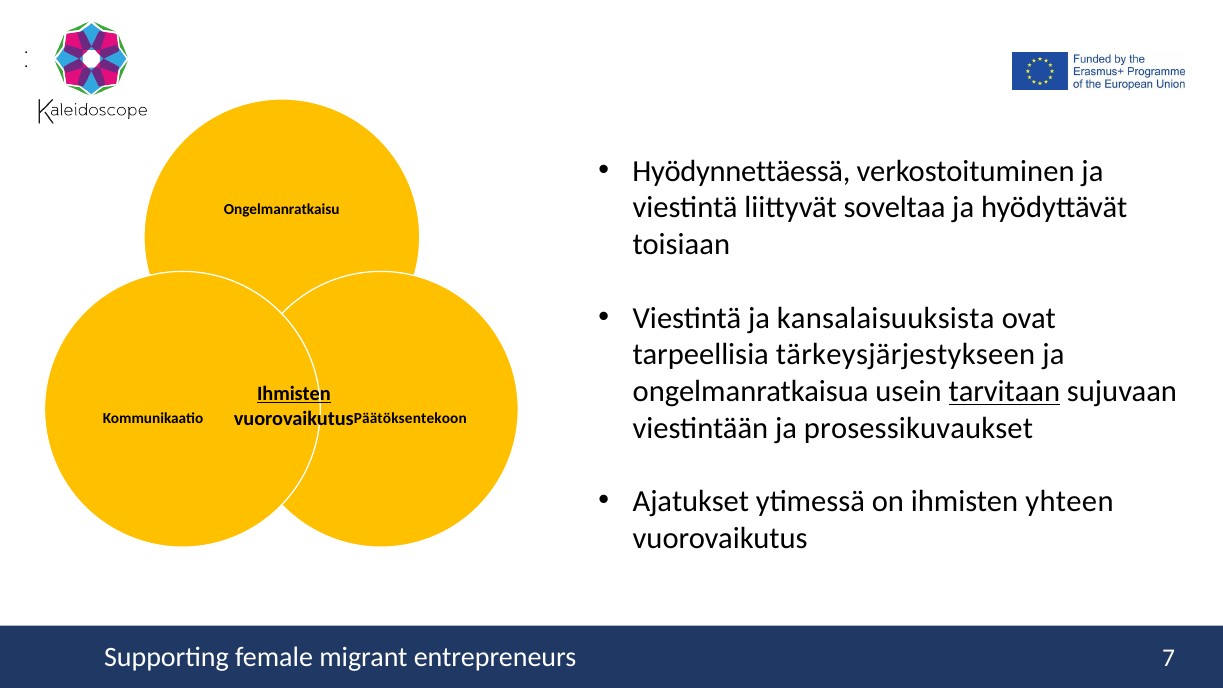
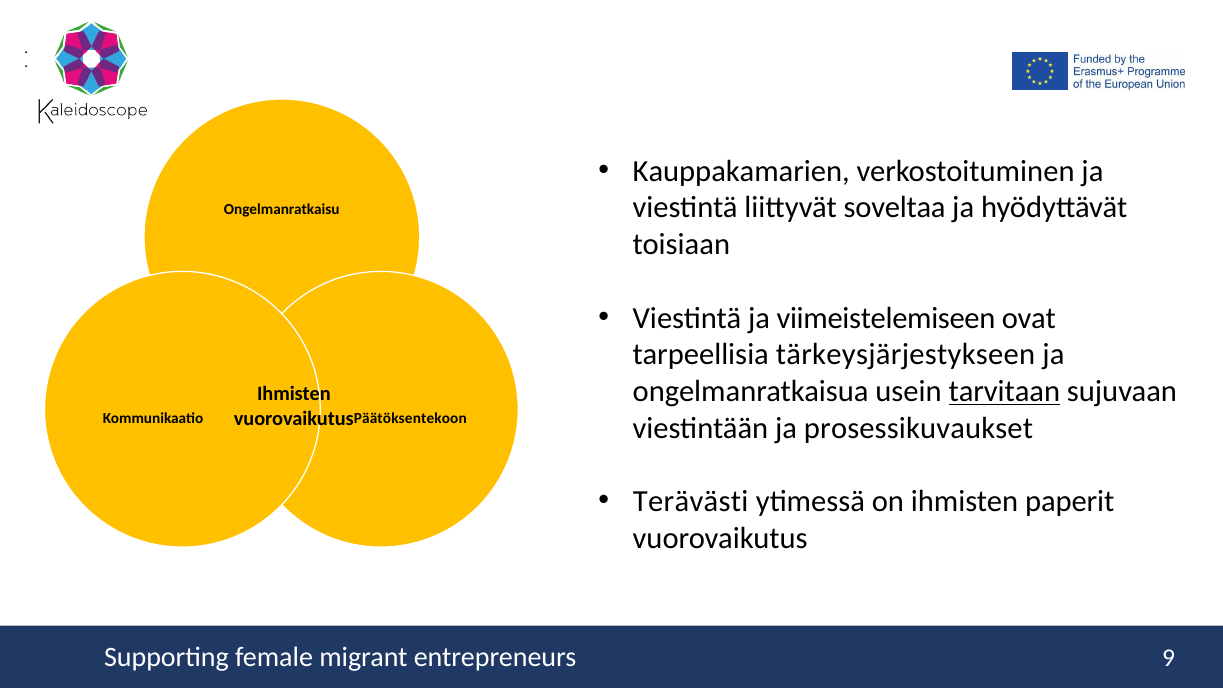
Hyödynnettäessä: Hyödynnettäessä -> Kauppakamarien (741, 171)
kansalaisuuksista: kansalaisuuksista -> viimeistelemiseen (886, 318)
Ihmisten underline: present -> none (294, 394)
Ajatukset: Ajatukset -> Terävästi (691, 501)
yhteen: yhteen -> paperit (1070, 501)
7: 7 -> 9 (1168, 658)
